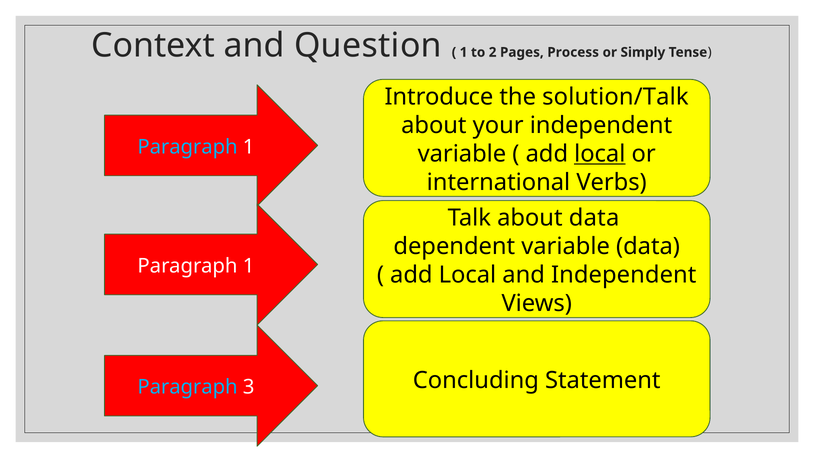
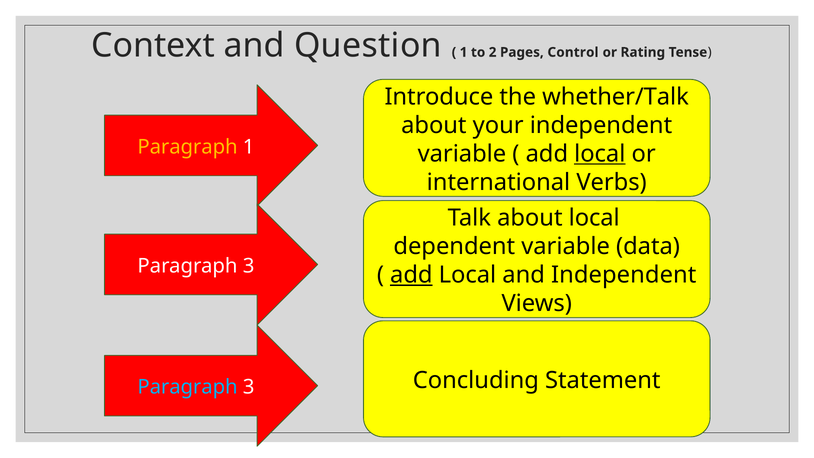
Process: Process -> Control (573, 52)
Simply: Simply -> Rating (643, 52)
solution/Talk: solution/Talk -> whether/Talk (616, 97)
Paragraph colour: light blue -> yellow (188, 147)
about data: data -> local (594, 218)
1: 1 -> 3 (249, 266)
add underline: none -> present (411, 275)
